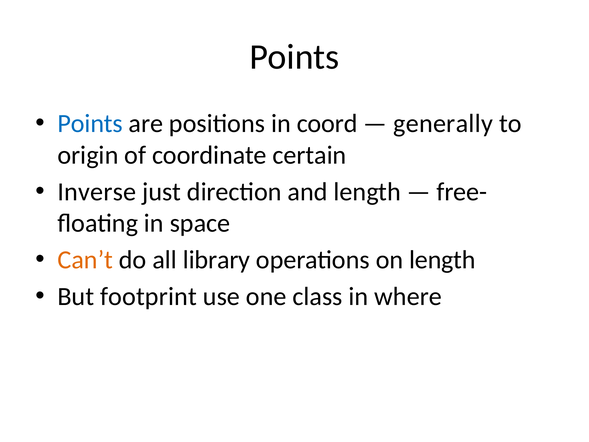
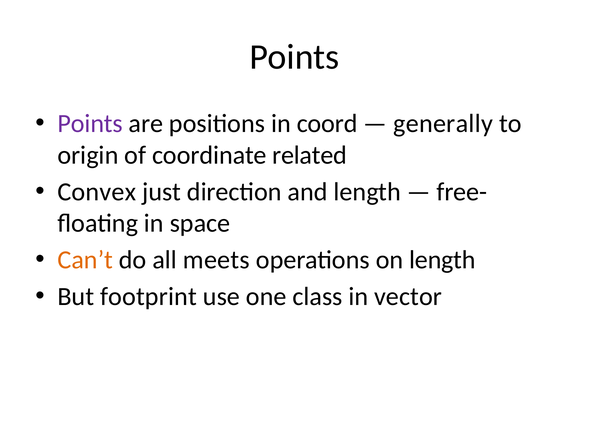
Points colour: blue -> purple (90, 124)
certain: certain -> related (310, 155)
Inverse: Inverse -> Convex (97, 192)
library: library -> meets (216, 260)
where: where -> vector (408, 296)
